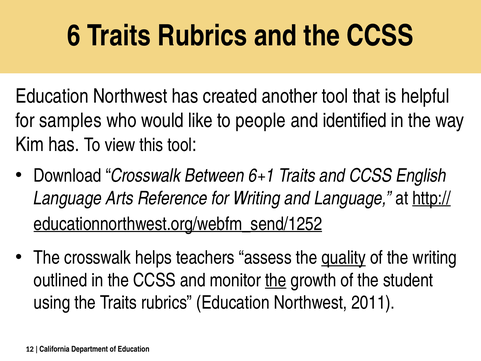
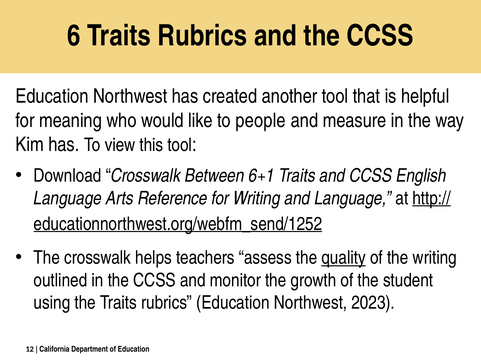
samples: samples -> meaning (70, 120)
identified: identified -> measure (355, 120)
the underline: present -> none (276, 280)
2011: 2011 -> 2023 (373, 302)
